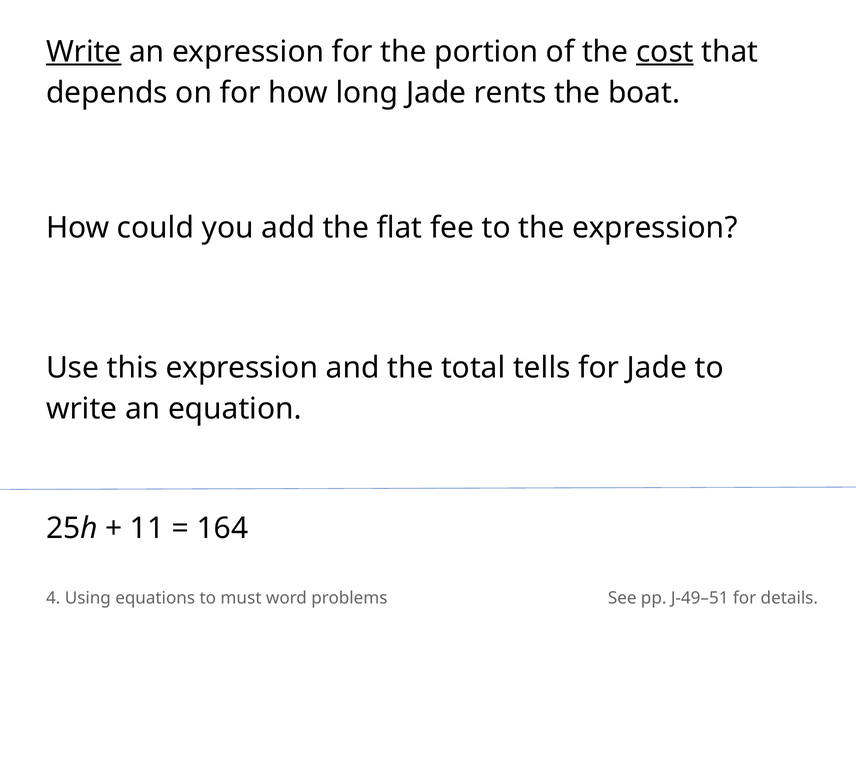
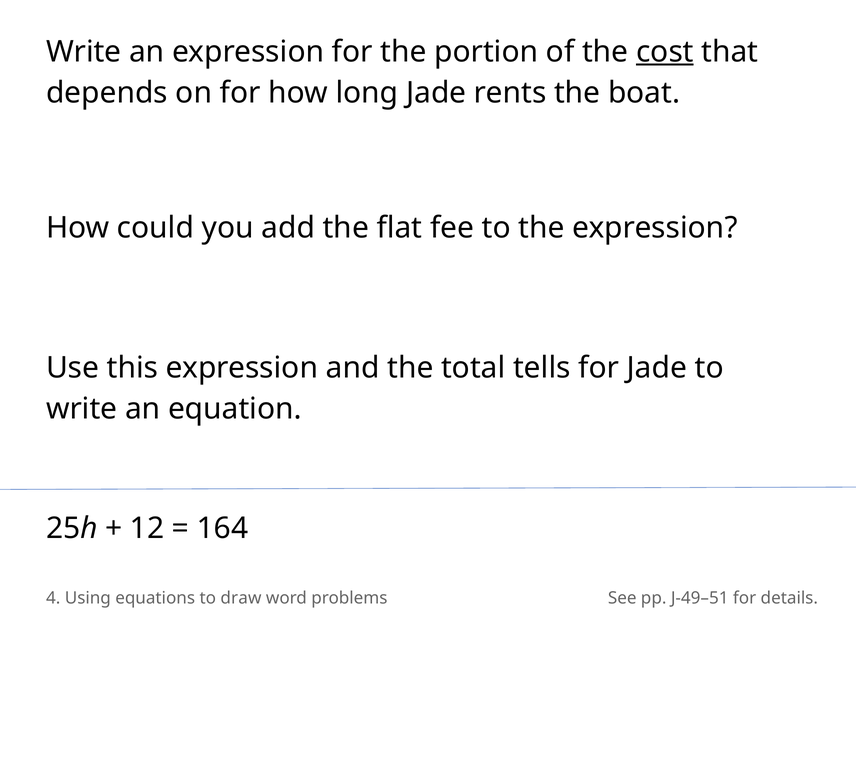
Write underline: present -> none (84, 52)
11: 11 -> 12 (147, 529)
must: must -> draw (241, 598)
